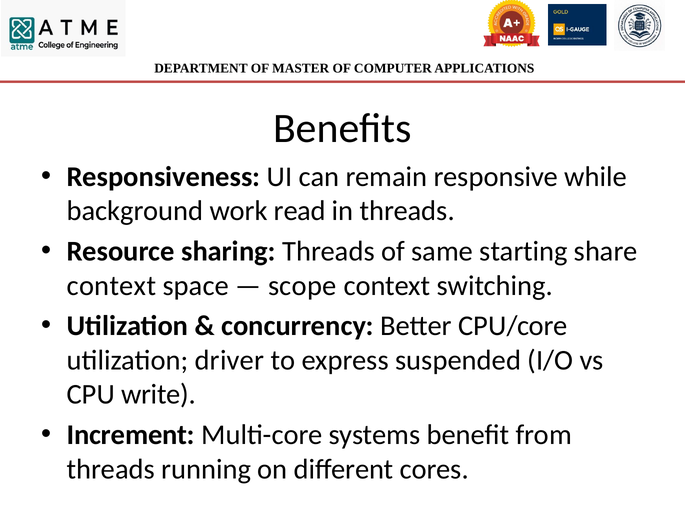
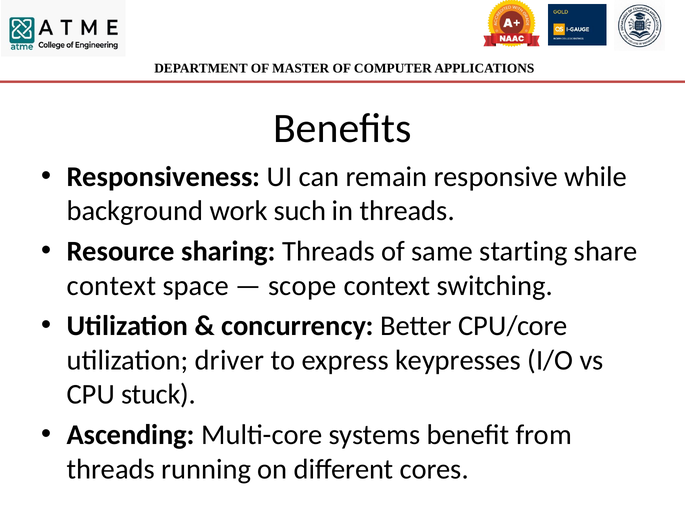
read: read -> such (300, 211)
suspended: suspended -> keypresses (458, 360)
write: write -> stuck (158, 394)
Increment: Increment -> Ascending (131, 435)
